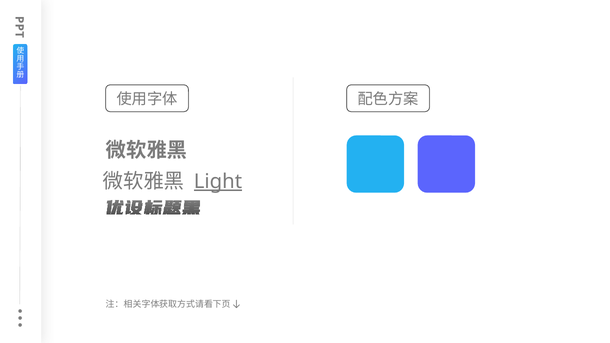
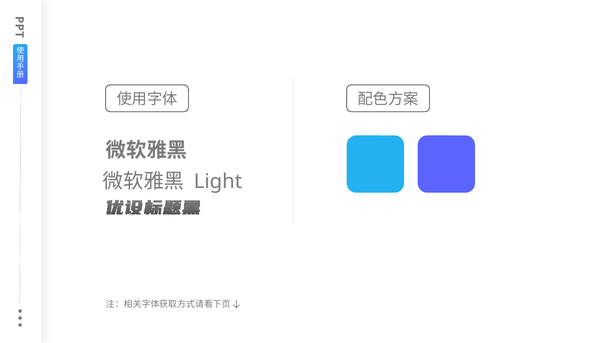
Light underline: present -> none (218, 182)
